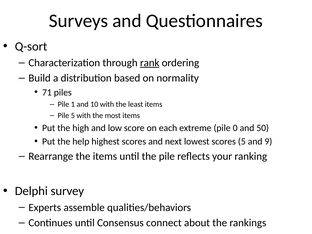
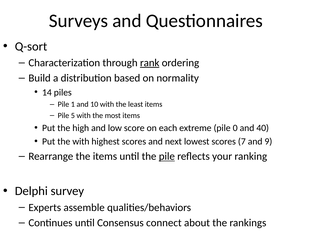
71: 71 -> 14 (47, 92)
50: 50 -> 40 (263, 128)
the help: help -> with (81, 142)
scores 5: 5 -> 7 (242, 142)
pile underline: none -> present (167, 156)
